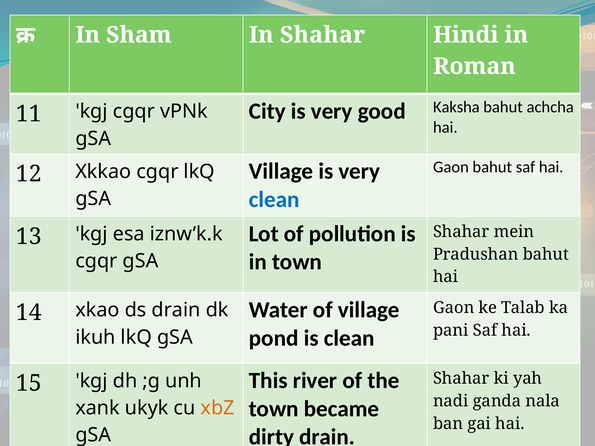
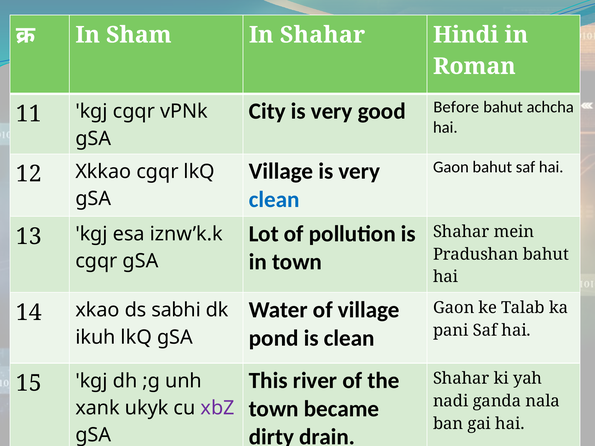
Kaksha: Kaksha -> Before (456, 107)
ds drain: drain -> sabhi (176, 310)
xbZ colour: orange -> purple (218, 408)
